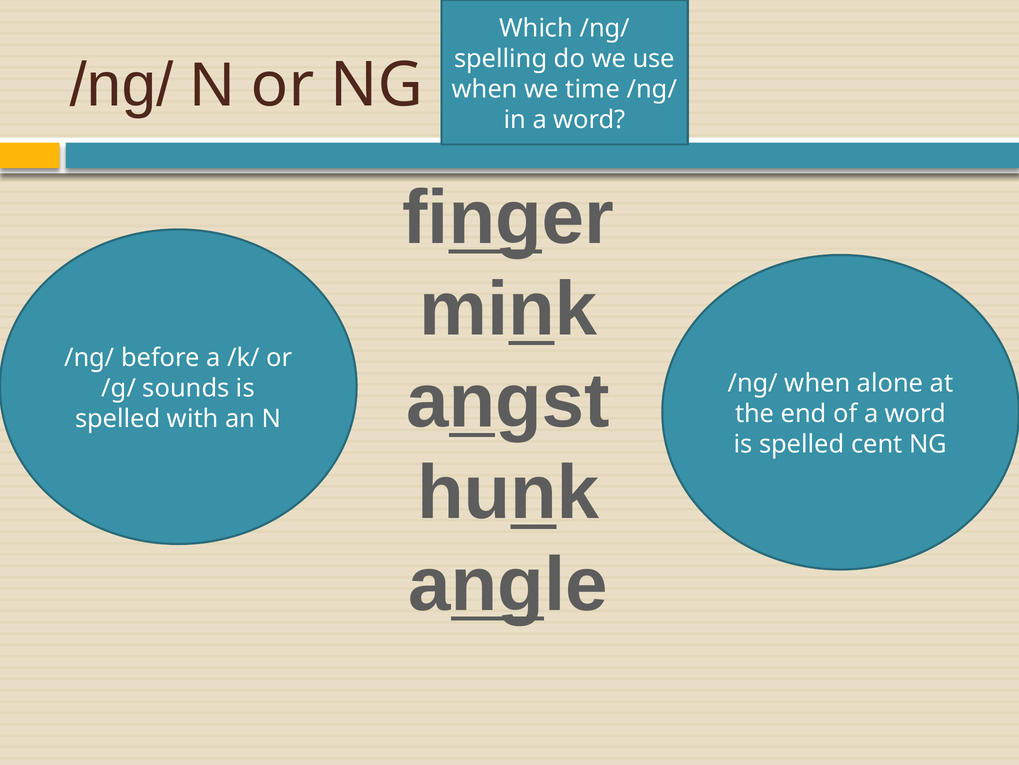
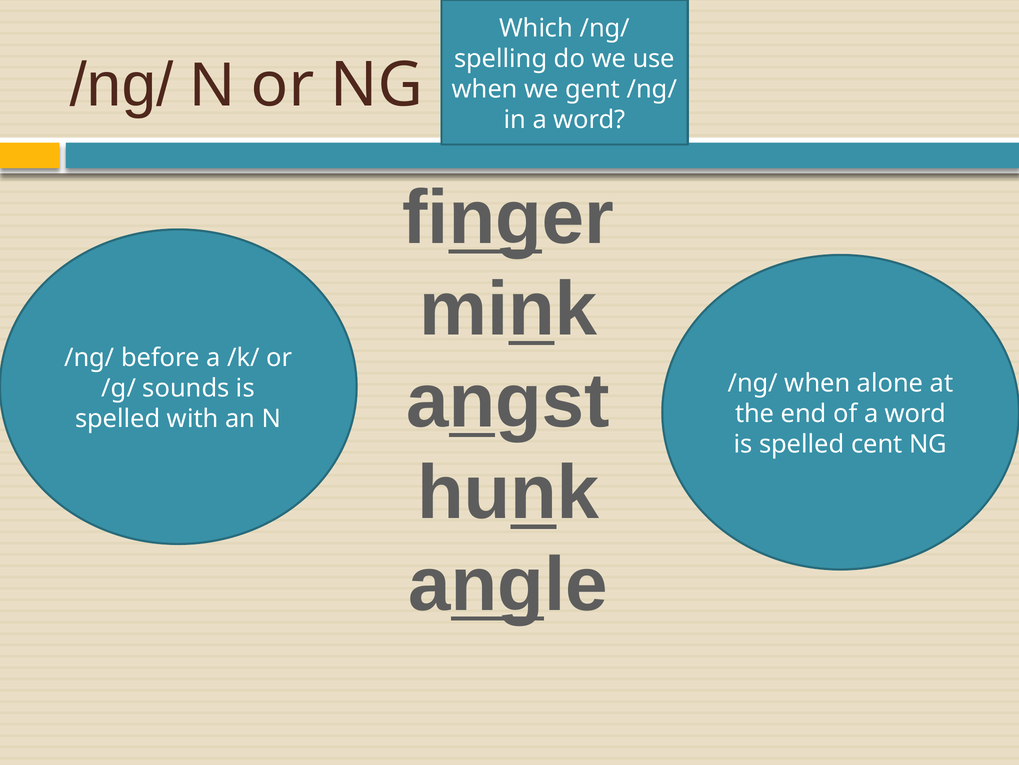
time: time -> gent (593, 89)
